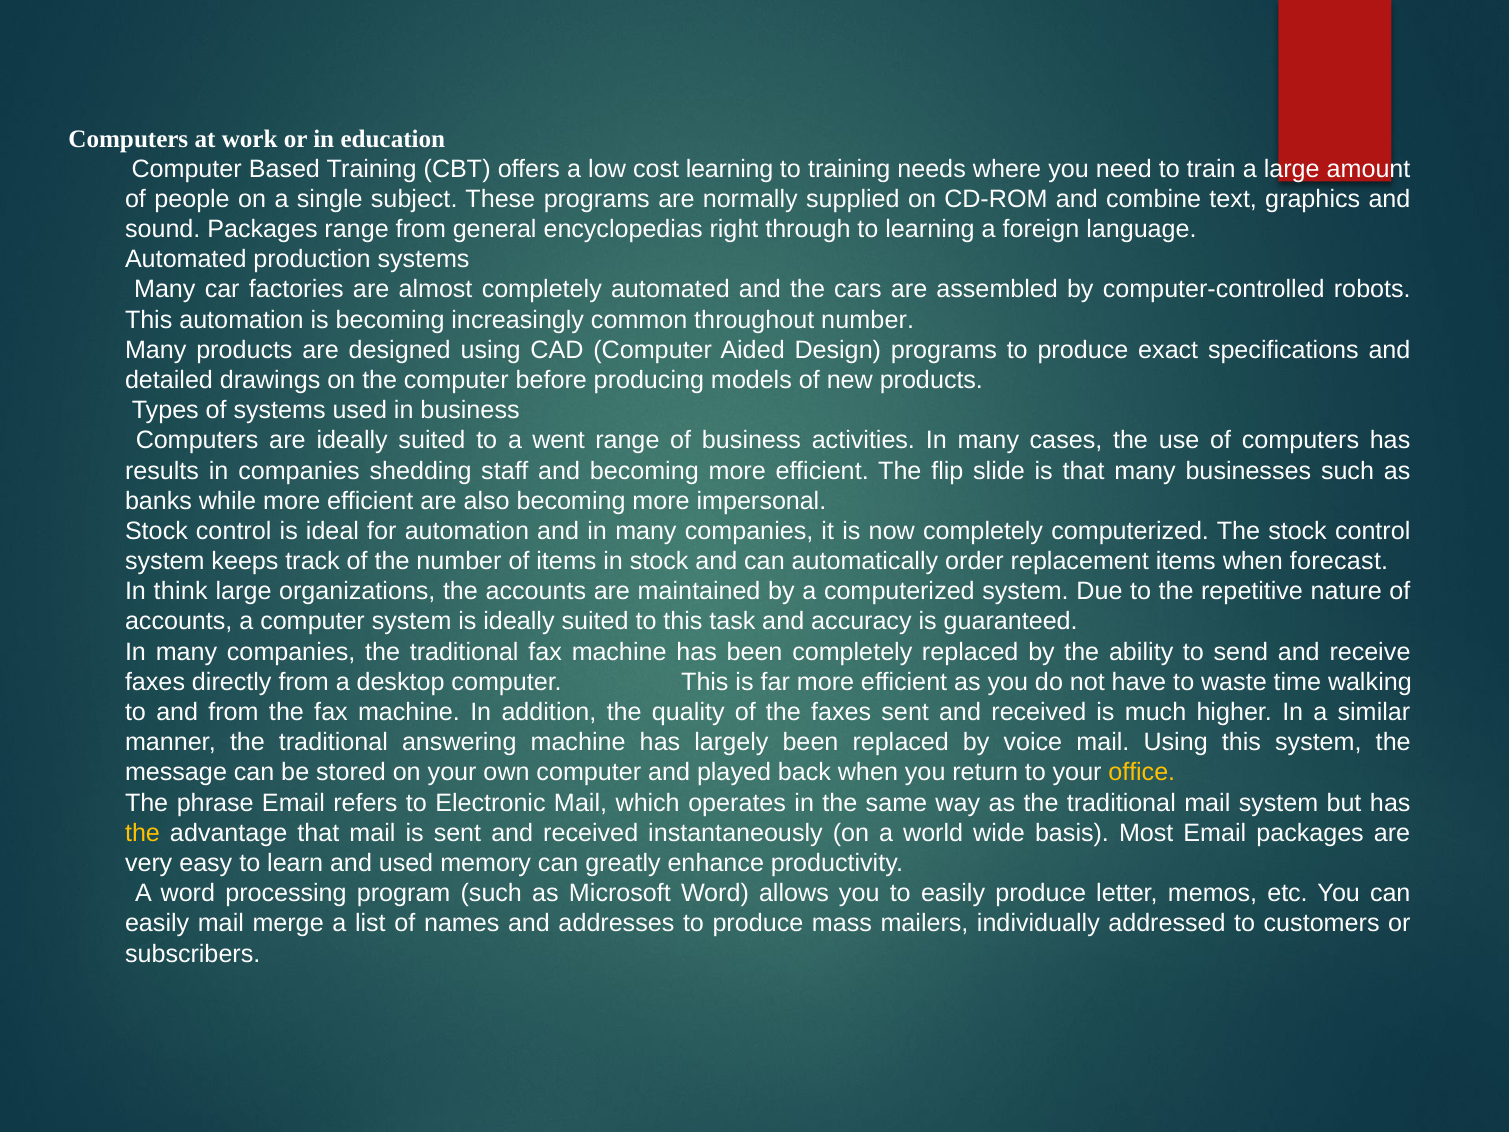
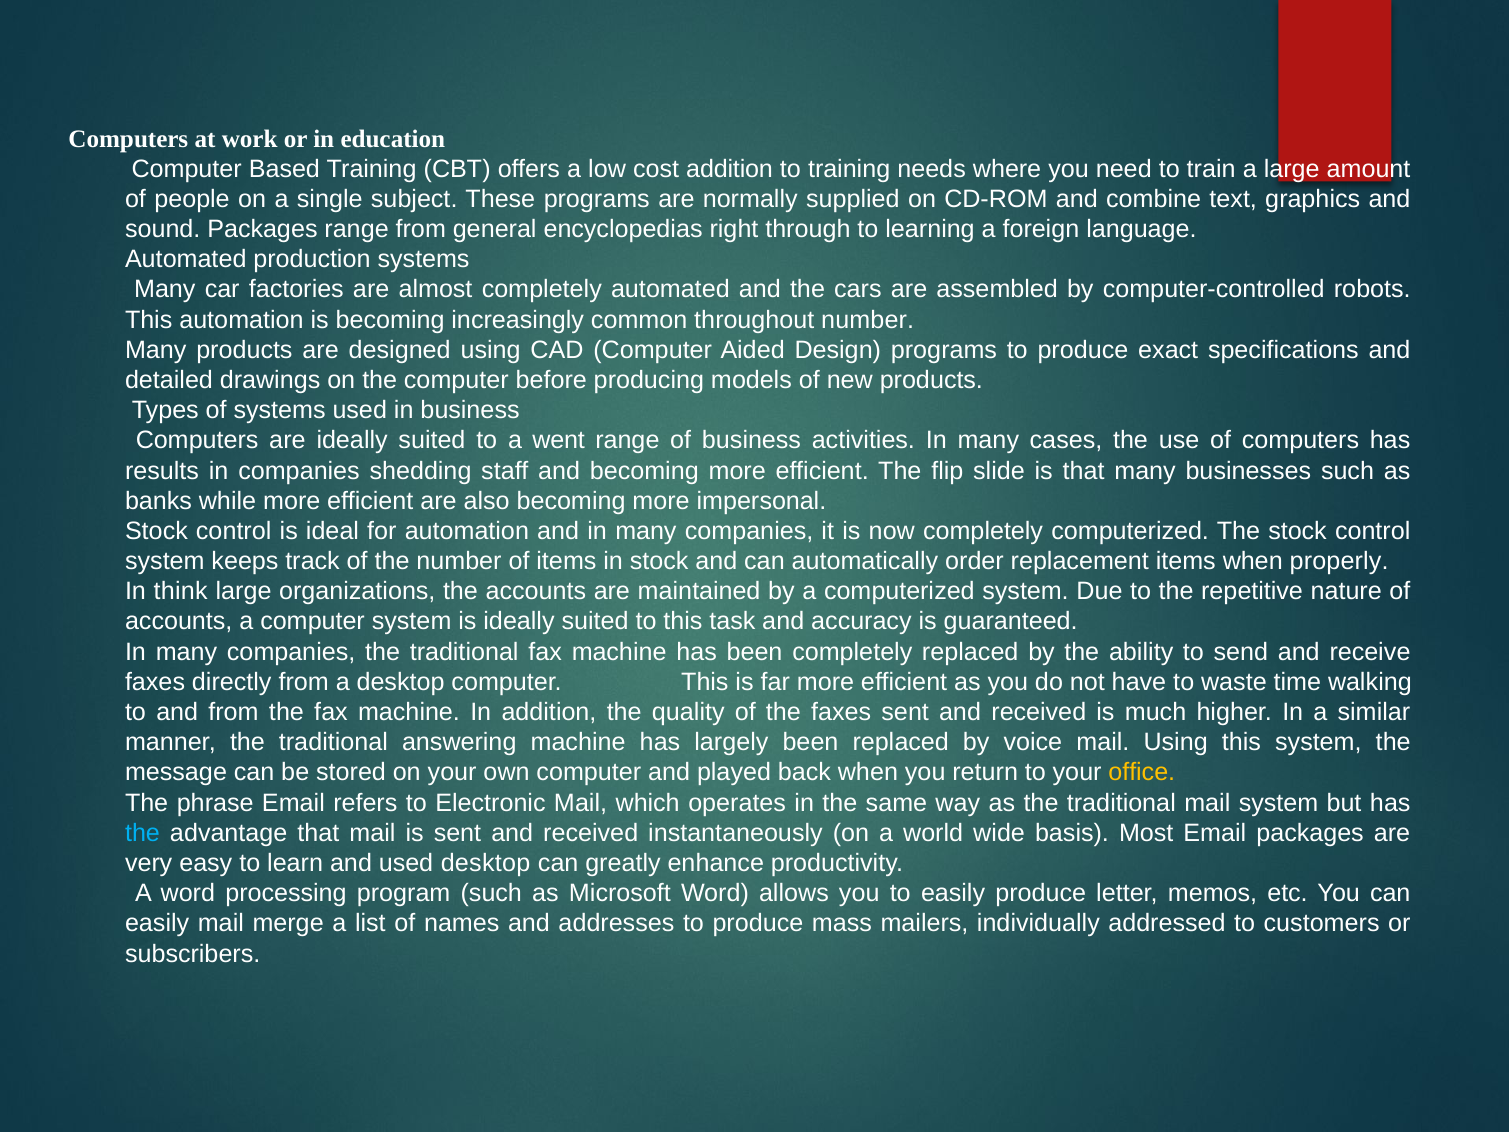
cost learning: learning -> addition (730, 169)
forecast: forecast -> properly (1339, 561)
the colour: yellow -> light blue (143, 833)
used memory: memory -> desktop (485, 863)
